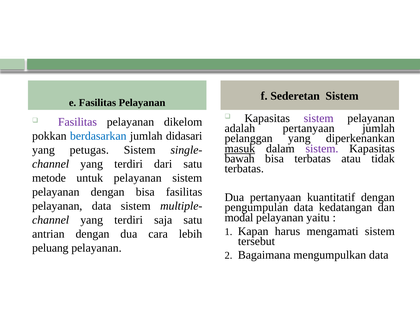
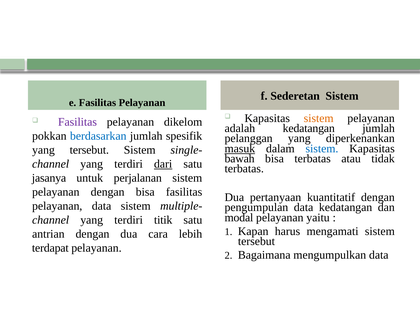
sistem colour: purple -> orange (319, 118)
adalah pertanyaan: pertanyaan -> kedatangan (309, 128)
didasari: didasari -> spesifik (184, 136)
sistem colour: purple -> blue (322, 149)
yang petugas: petugas -> tersebut (89, 150)
dari underline: none -> present (163, 164)
metode: metode -> jasanya (49, 178)
untuk pelayanan: pelayanan -> perjalanan (138, 178)
saja: saja -> titik (163, 220)
peluang: peluang -> terdapat (50, 248)
